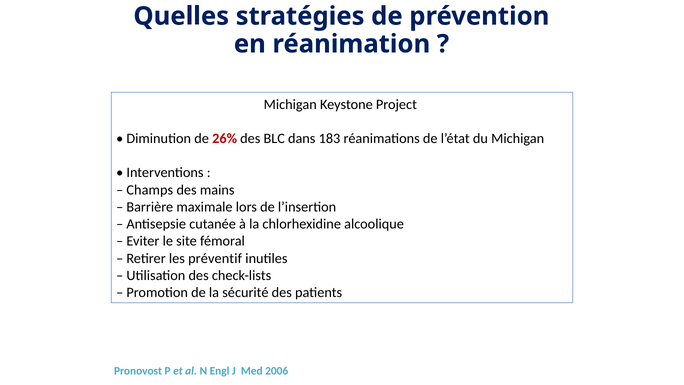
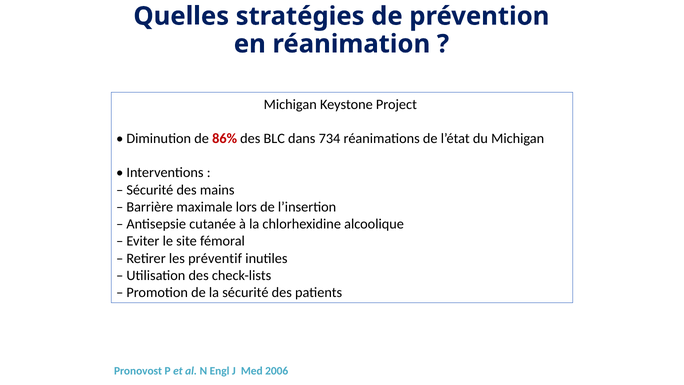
26%: 26% -> 86% (225, 138)
183: 183 -> 734 (329, 138)
Champs: Champs -> Sécurité (150, 190)
